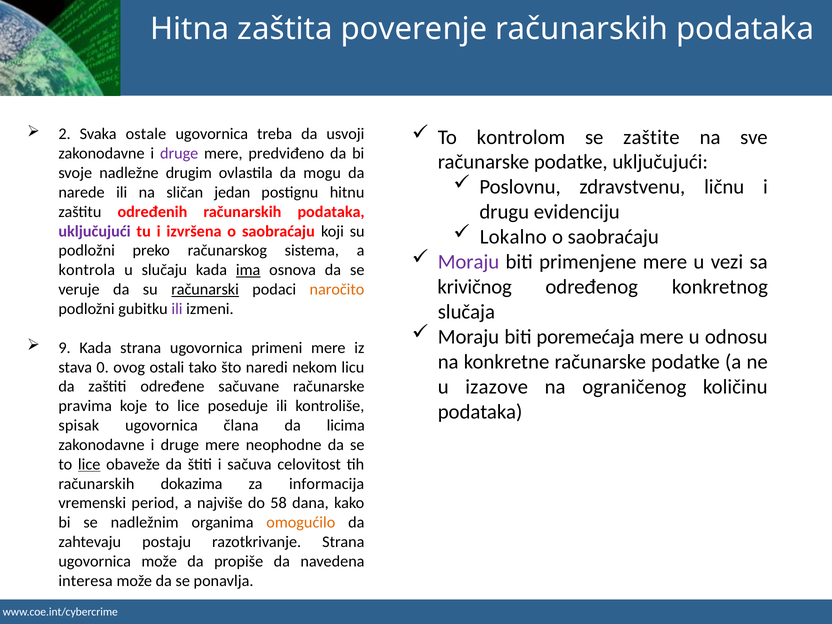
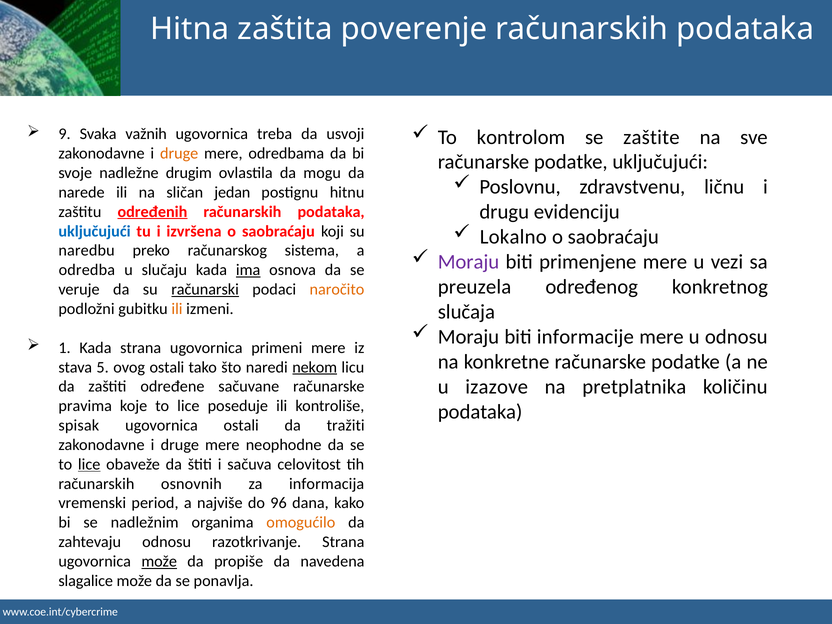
2: 2 -> 9 (65, 134)
ostale: ostale -> važnih (146, 134)
druge colour: purple -> orange (179, 153)
predviđeno: predviđeno -> odredbama (286, 153)
određenih underline: none -> present (152, 212)
uključujući colour: purple -> blue (95, 231)
podložni: podložni -> naredbu (87, 251)
kontrola: kontrola -> odredba (87, 270)
krivičnog: krivičnog -> preuzela (475, 287)
ili colour: purple -> orange (177, 309)
poremećaja: poremećaja -> informacije (585, 337)
9: 9 -> 1 (65, 348)
0: 0 -> 5 (103, 367)
nekom underline: none -> present (315, 367)
ograničenog: ograničenog -> pretplatnika (634, 387)
ugovornica člana: člana -> ostali (241, 425)
licima: licima -> tražiti (346, 425)
dokazima: dokazima -> osnovnih (191, 484)
58: 58 -> 96 (279, 503)
zahtevaju postaju: postaju -> odnosu (167, 542)
može underline: none -> present (159, 561)
interesa: interesa -> slagalice (86, 581)
